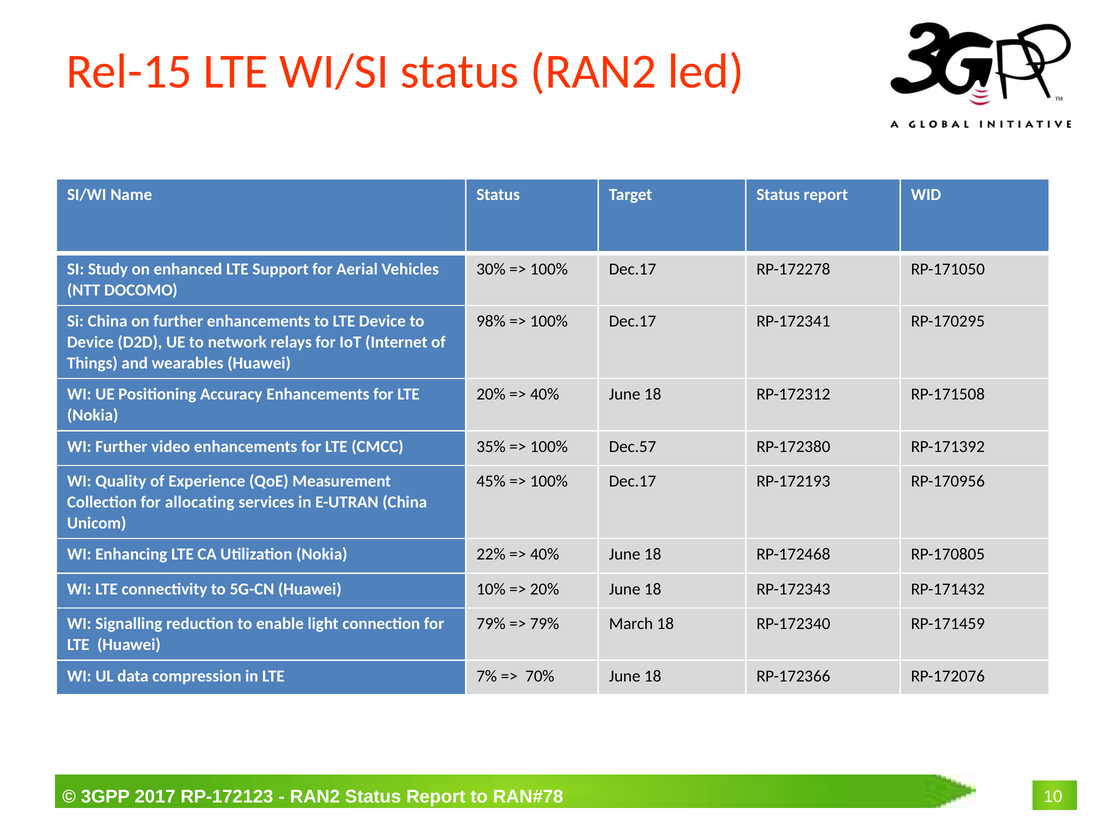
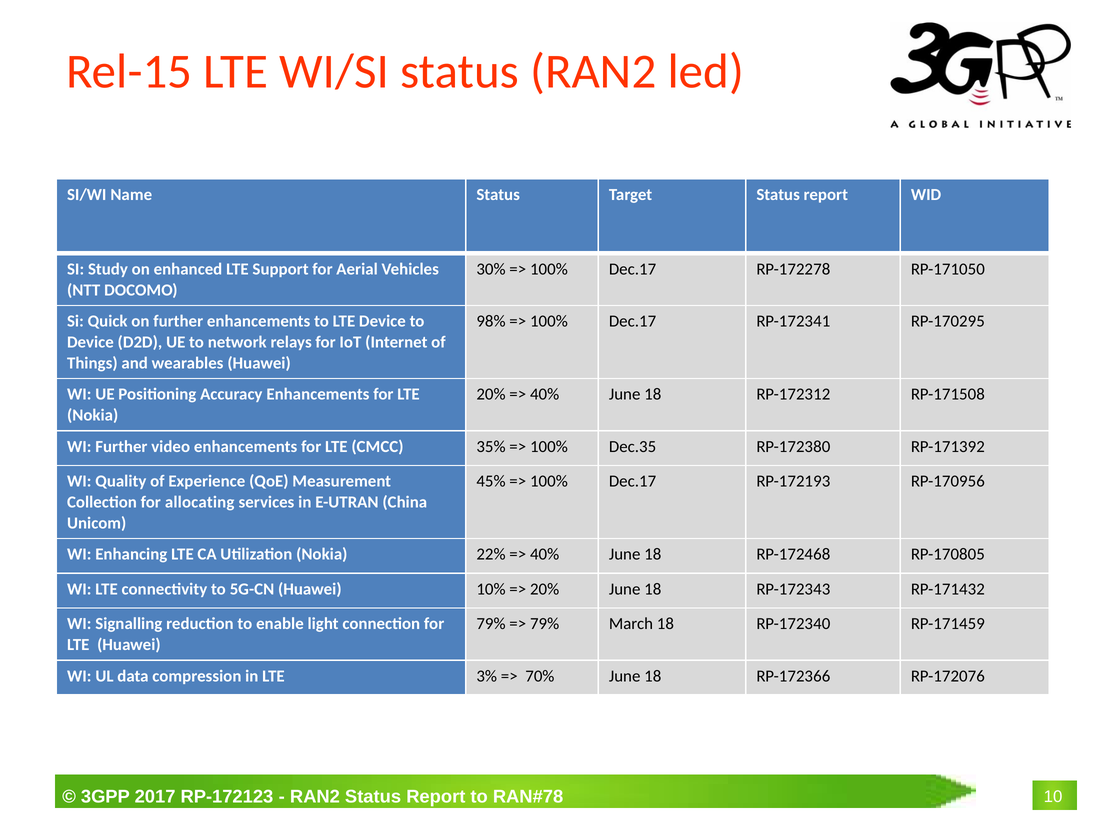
Si China: China -> Quick (108, 322)
Dec.57: Dec.57 -> Dec.35 (633, 447)
7%: 7% -> 3% (487, 676)
